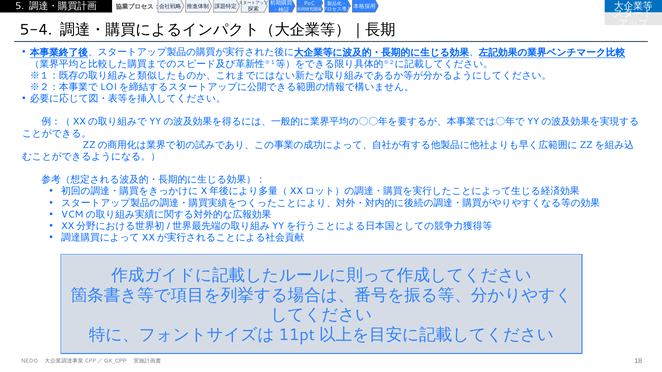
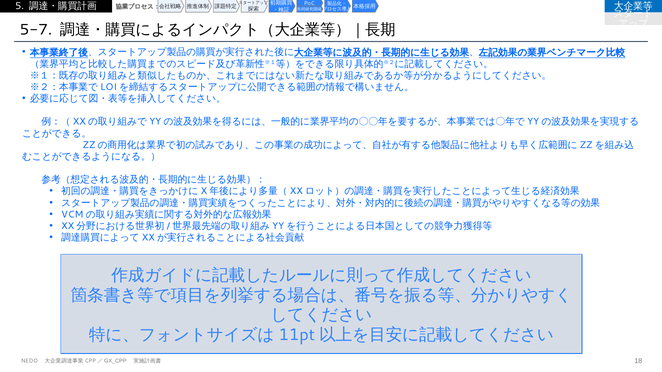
5-4: 5-4 -> 5-7 (36, 30)
